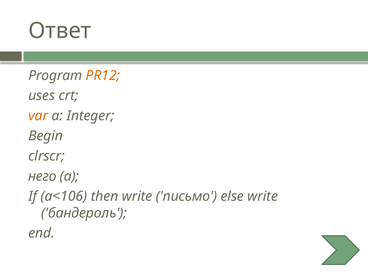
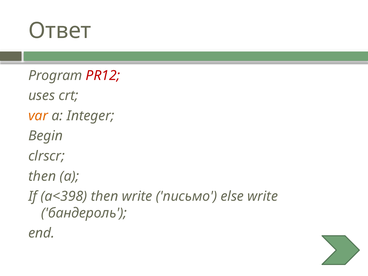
PR12 colour: orange -> red (103, 75)
него: него -> then (42, 176)
a<106: a<106 -> a<398 (64, 196)
